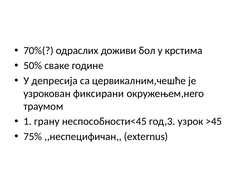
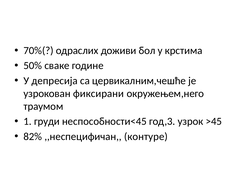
грану: грану -> груди (47, 121)
75%: 75% -> 82% (33, 136)
externus: externus -> контуре (146, 136)
